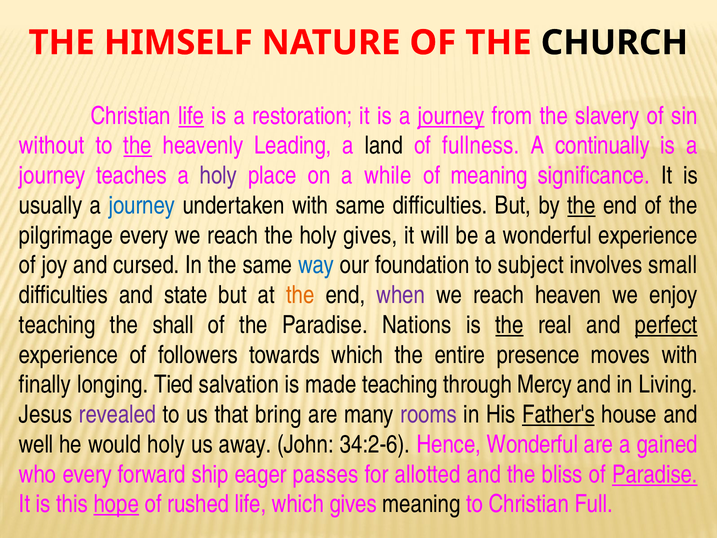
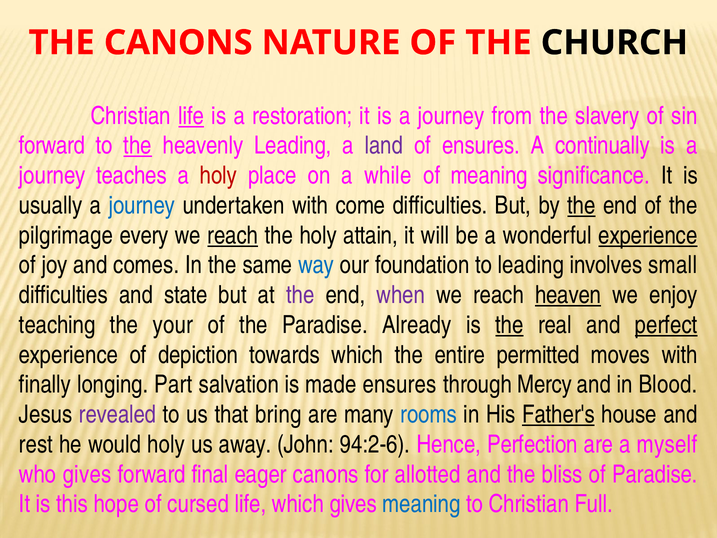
THE HIMSELF: HIMSELF -> CANONS (178, 43)
journey underline: present -> none (451, 116)
without: without -> forward (52, 146)
land colour: black -> purple (384, 146)
of fullness: fullness -> ensures (481, 146)
holy colour: purple -> red (219, 176)
with same: same -> come (361, 205)
reach underline: none -> present (233, 235)
holy gives: gives -> attain (371, 235)
experience underline: none -> present (648, 235)
cursed: cursed -> comes (146, 265)
to subject: subject -> leading (531, 265)
the colour: orange -> purple (300, 295)
heaven underline: none -> present (568, 295)
shall: shall -> your (173, 325)
Nations: Nations -> Already (417, 325)
followers: followers -> depiction (198, 355)
presence: presence -> permitted (538, 355)
Tied: Tied -> Part (174, 385)
made teaching: teaching -> ensures (400, 385)
Living: Living -> Blood (668, 385)
rooms colour: purple -> blue (429, 414)
well: well -> rest (36, 444)
34:2-6: 34:2-6 -> 94:2-6 (375, 444)
Hence Wonderful: Wonderful -> Perfection (532, 444)
gained: gained -> myself (667, 444)
who every: every -> gives (87, 474)
ship: ship -> final (210, 474)
eager passes: passes -> canons (326, 474)
Paradise underline: present -> none (655, 474)
hope underline: present -> none (116, 504)
rushed: rushed -> cursed (198, 504)
meaning colour: black -> blue (422, 504)
